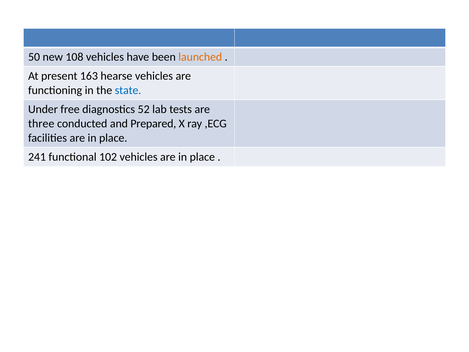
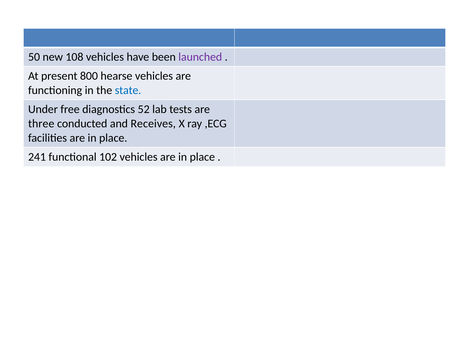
launched colour: orange -> purple (200, 57)
163: 163 -> 800 (89, 76)
Prepared: Prepared -> Receives (153, 124)
